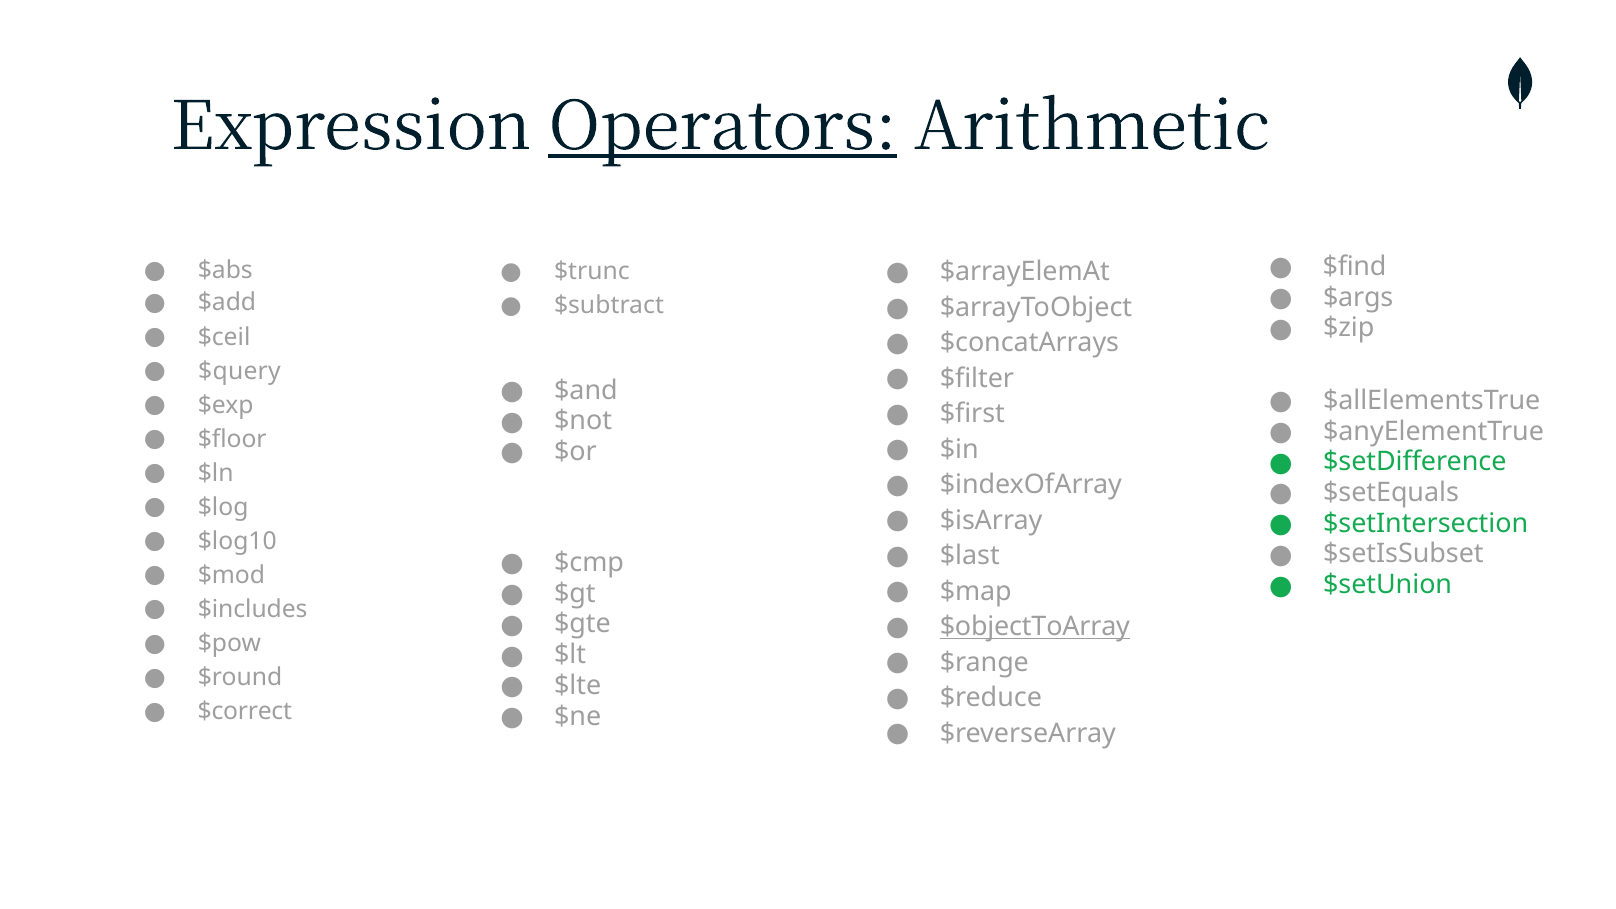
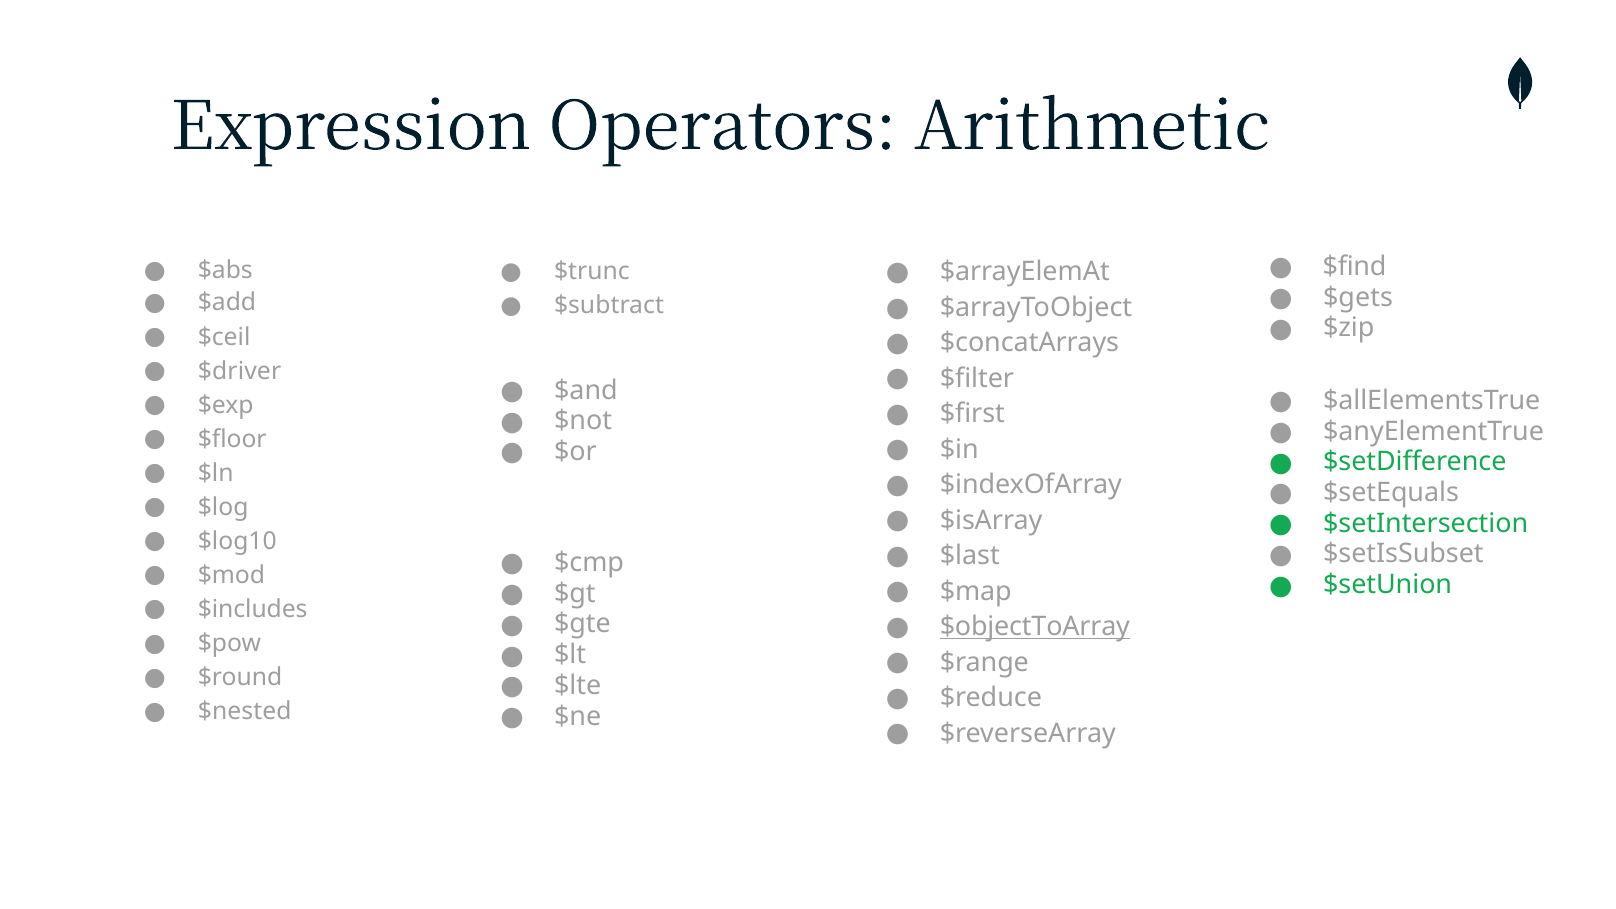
Operators underline: present -> none (723, 127)
$args: $args -> $gets (1358, 297)
$query: $query -> $driver (240, 371)
$correct: $correct -> $nested (245, 711)
